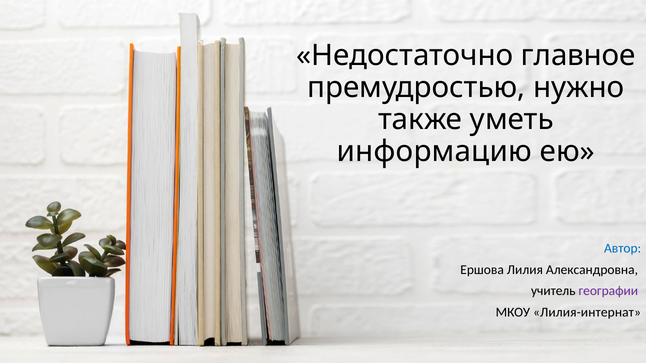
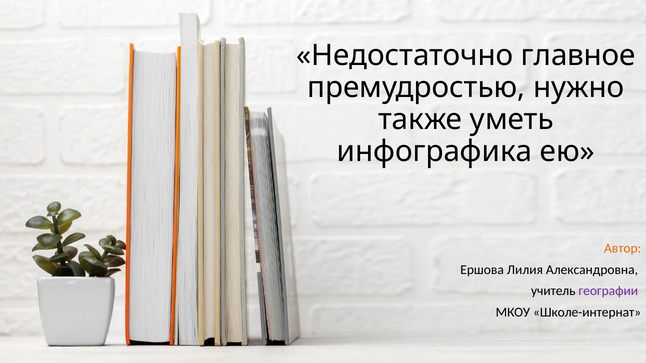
информацию: информацию -> инфографика (435, 152)
Автор colour: blue -> orange (623, 249)
Лилия-интернат: Лилия-интернат -> Школе-интернат (587, 312)
